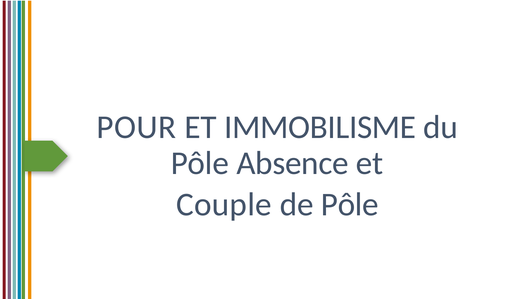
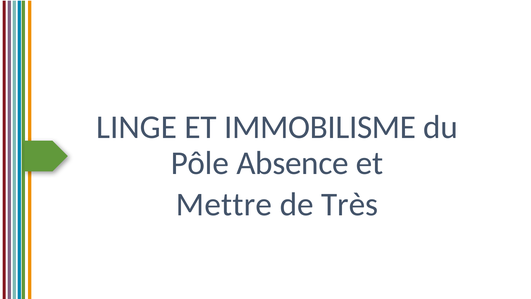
POUR: POUR -> LINGE (136, 127)
Couple: Couple -> Mettre (224, 204)
de Pôle: Pôle -> Très (350, 204)
